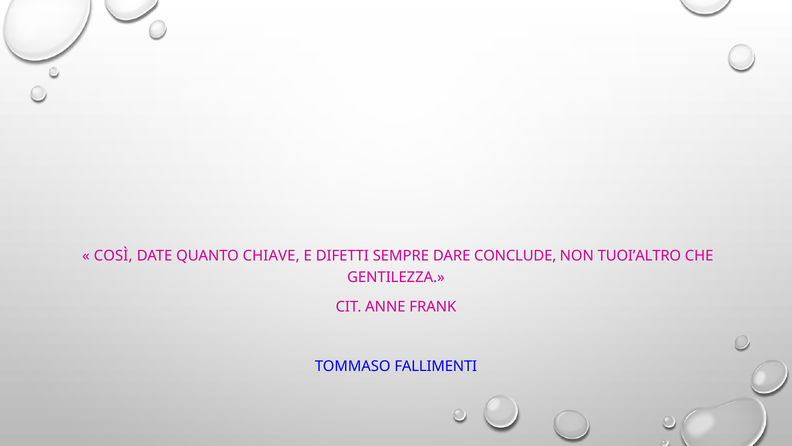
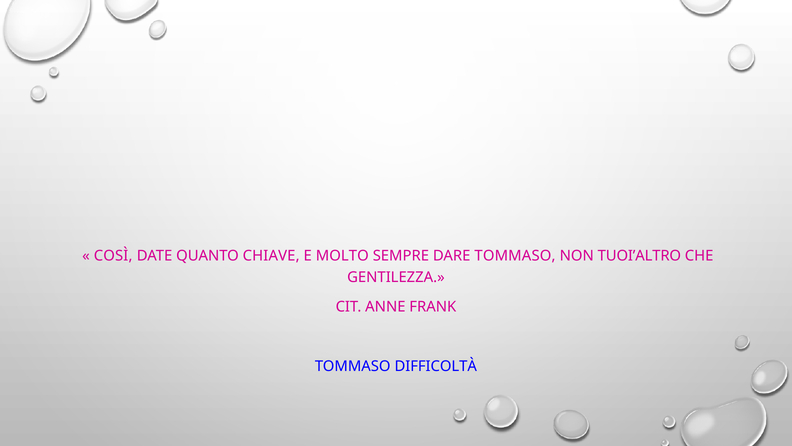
DIFETTI: DIFETTI -> MOLTO (342, 256)
DARE CONCLUDE: CONCLUDE -> TOMMASO (515, 256)
FALLIMENTI: FALLIMENTI -> DIFFICOLTÀ (436, 366)
